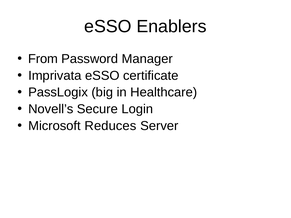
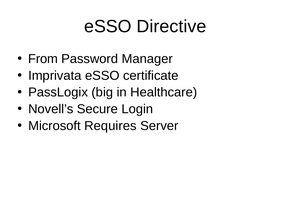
Enablers: Enablers -> Directive (171, 27)
Reduces: Reduces -> Requires (110, 126)
